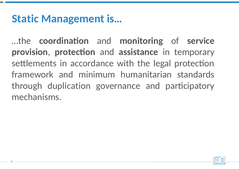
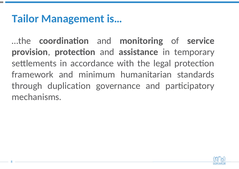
Static: Static -> Tailor (25, 19)
